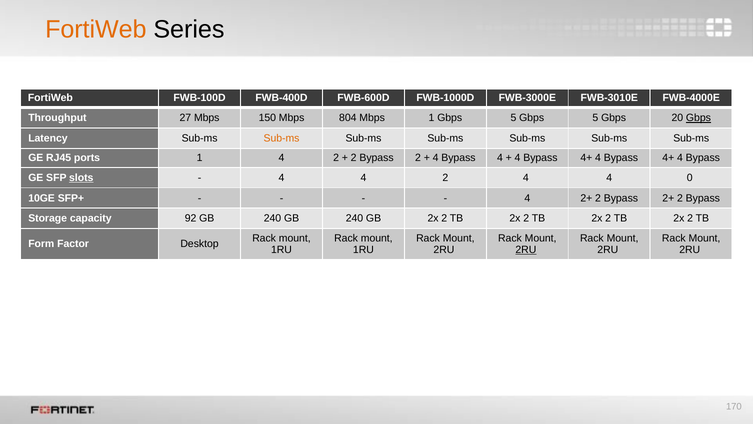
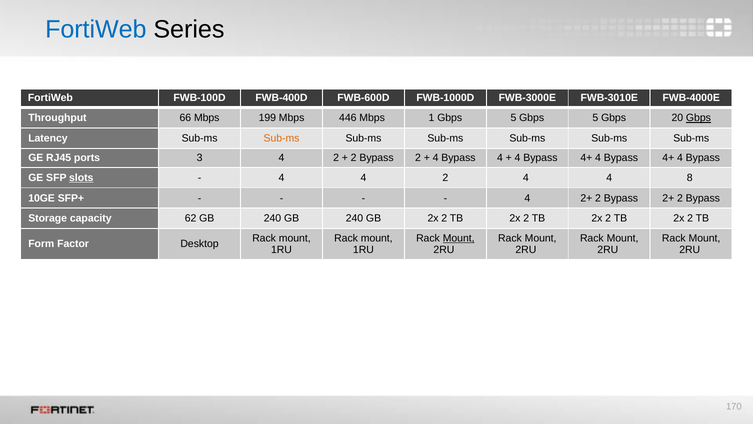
FortiWeb colour: orange -> blue (96, 30)
27: 27 -> 66 (185, 118)
150: 150 -> 199 (267, 118)
804: 804 -> 446 (348, 118)
ports 1: 1 -> 3 (200, 158)
0: 0 -> 8 (690, 178)
92: 92 -> 62 (191, 218)
Mount underline: none -> present (459, 238)
2RU underline: present -> none (526, 250)
